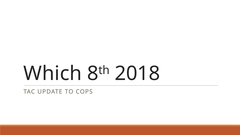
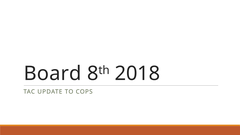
Which: Which -> Board (53, 74)
